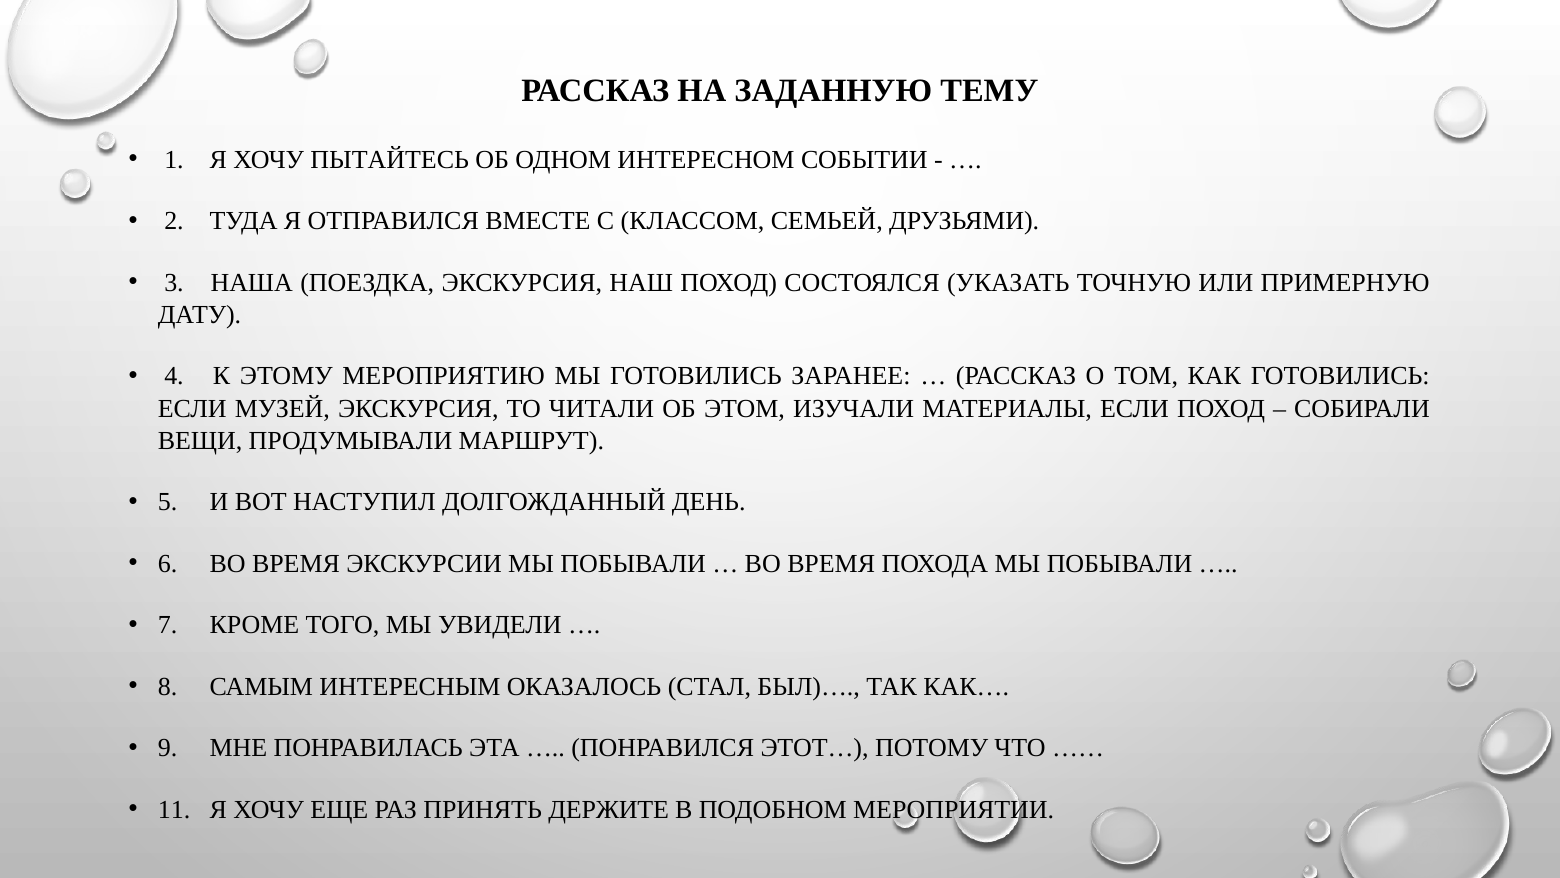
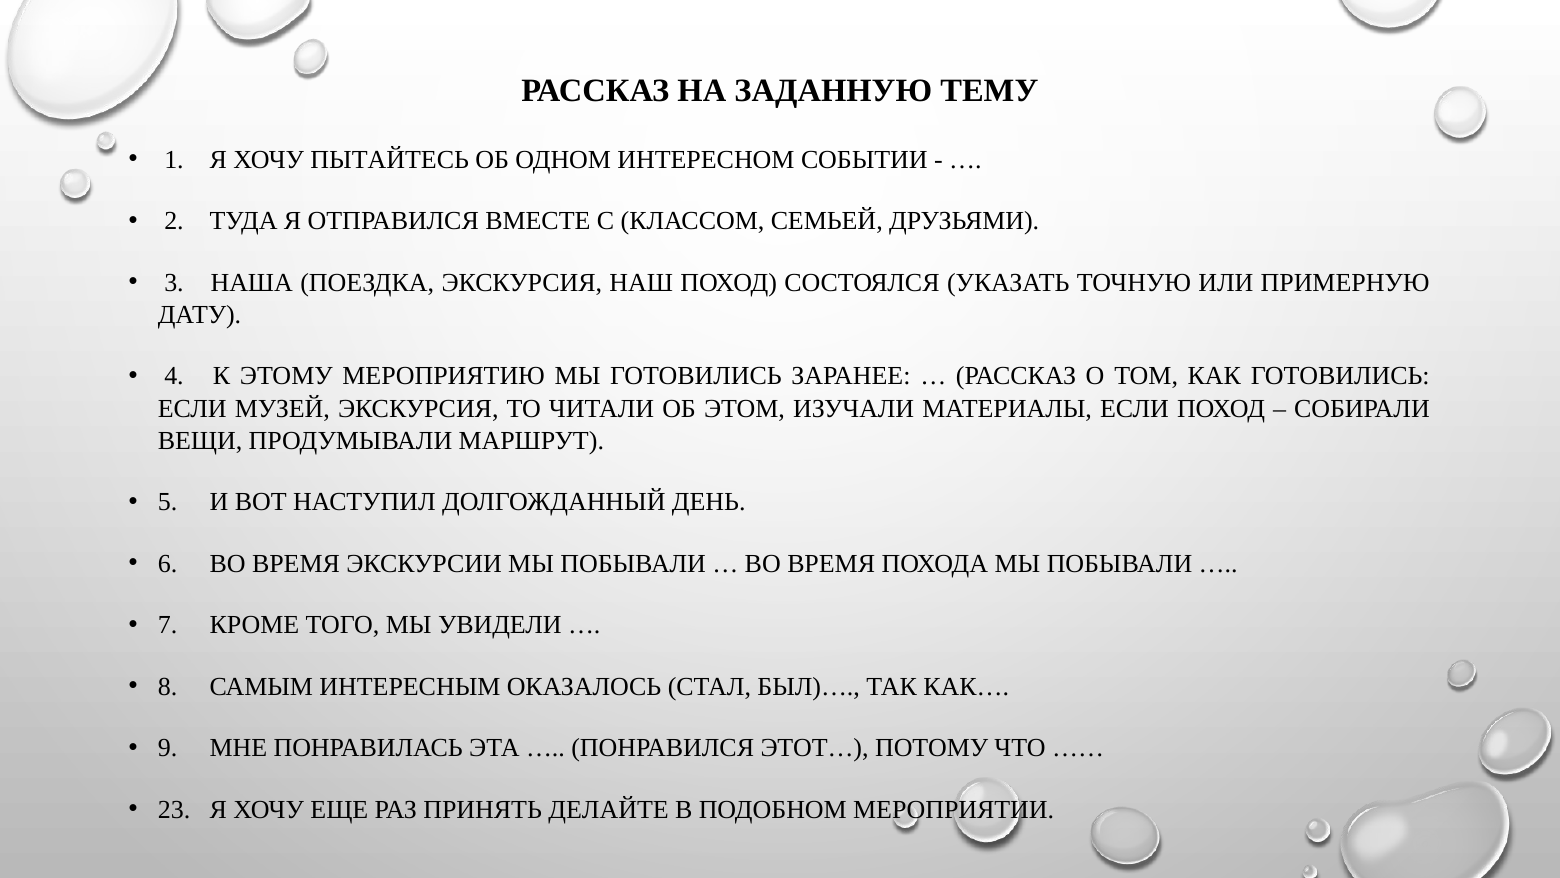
11: 11 -> 23 (174, 809)
ДЕРЖИТЕ: ДЕРЖИТЕ -> ДЕЛАЙТЕ (609, 809)
